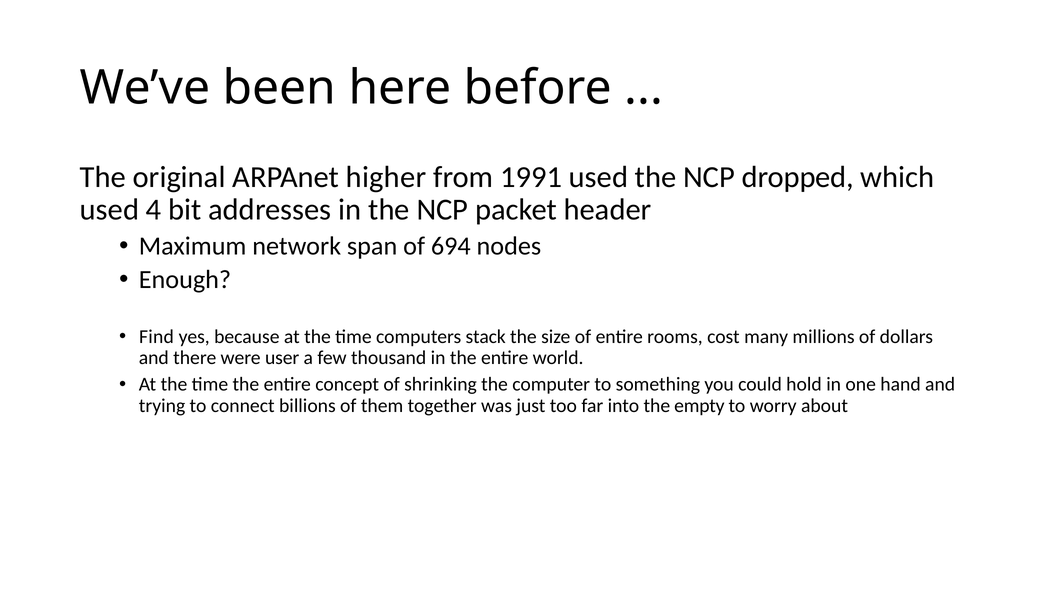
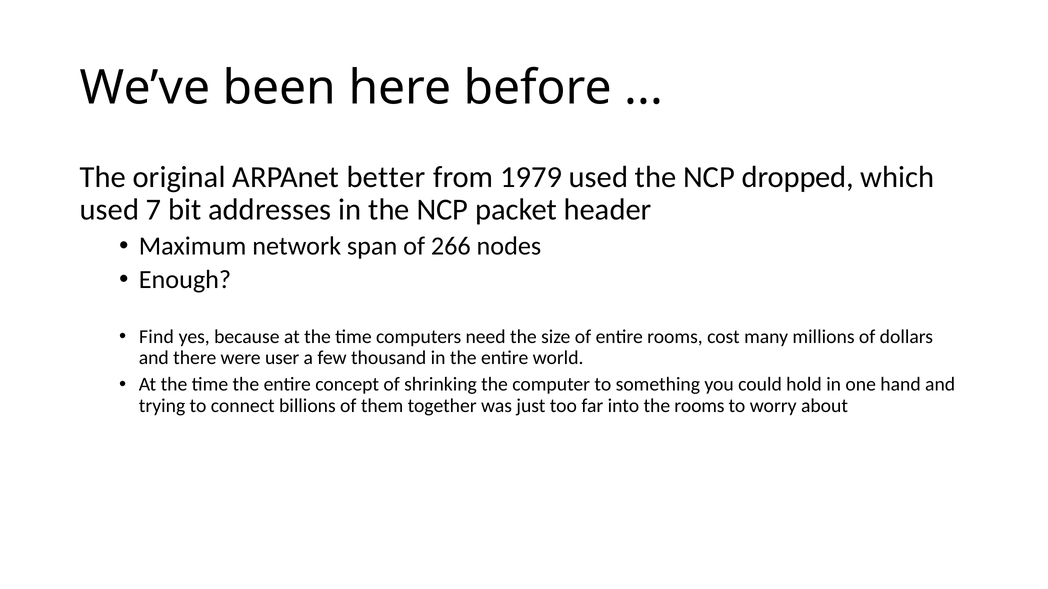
higher: higher -> better (386, 177)
1991: 1991 -> 1979 (531, 177)
4: 4 -> 7 (154, 210)
694: 694 -> 266 (451, 246)
stack: stack -> need (486, 337)
the empty: empty -> rooms (699, 406)
